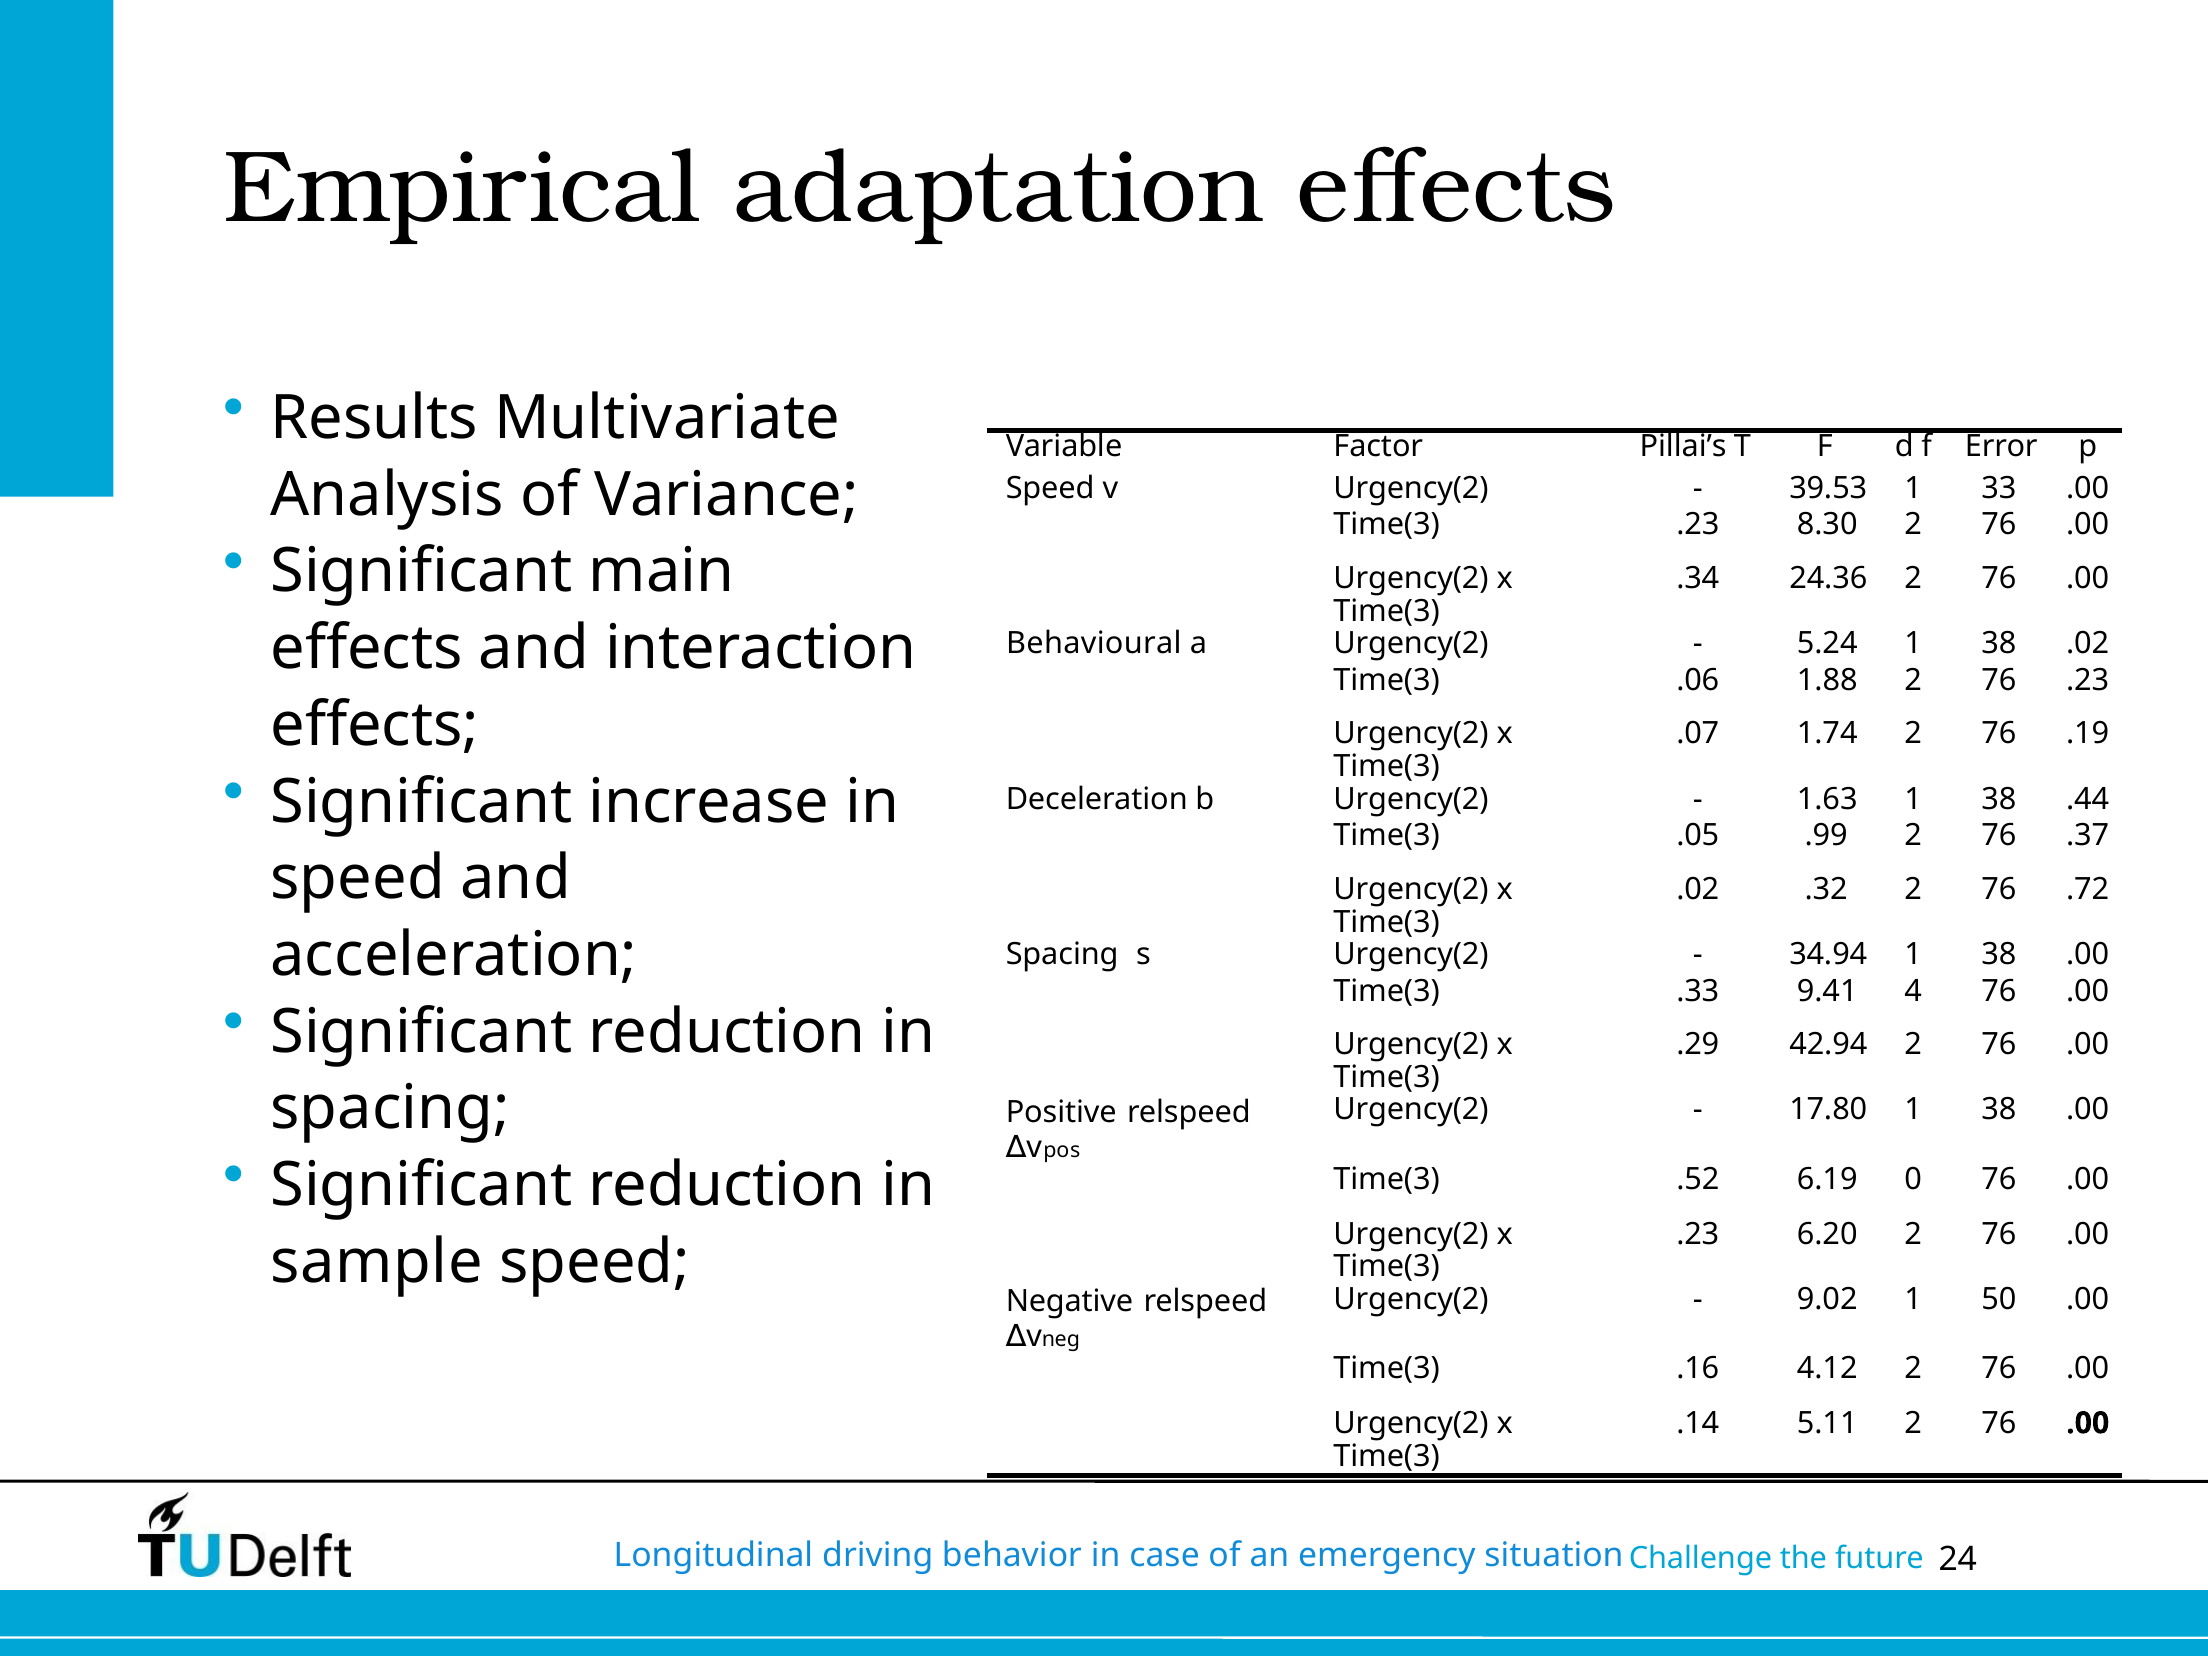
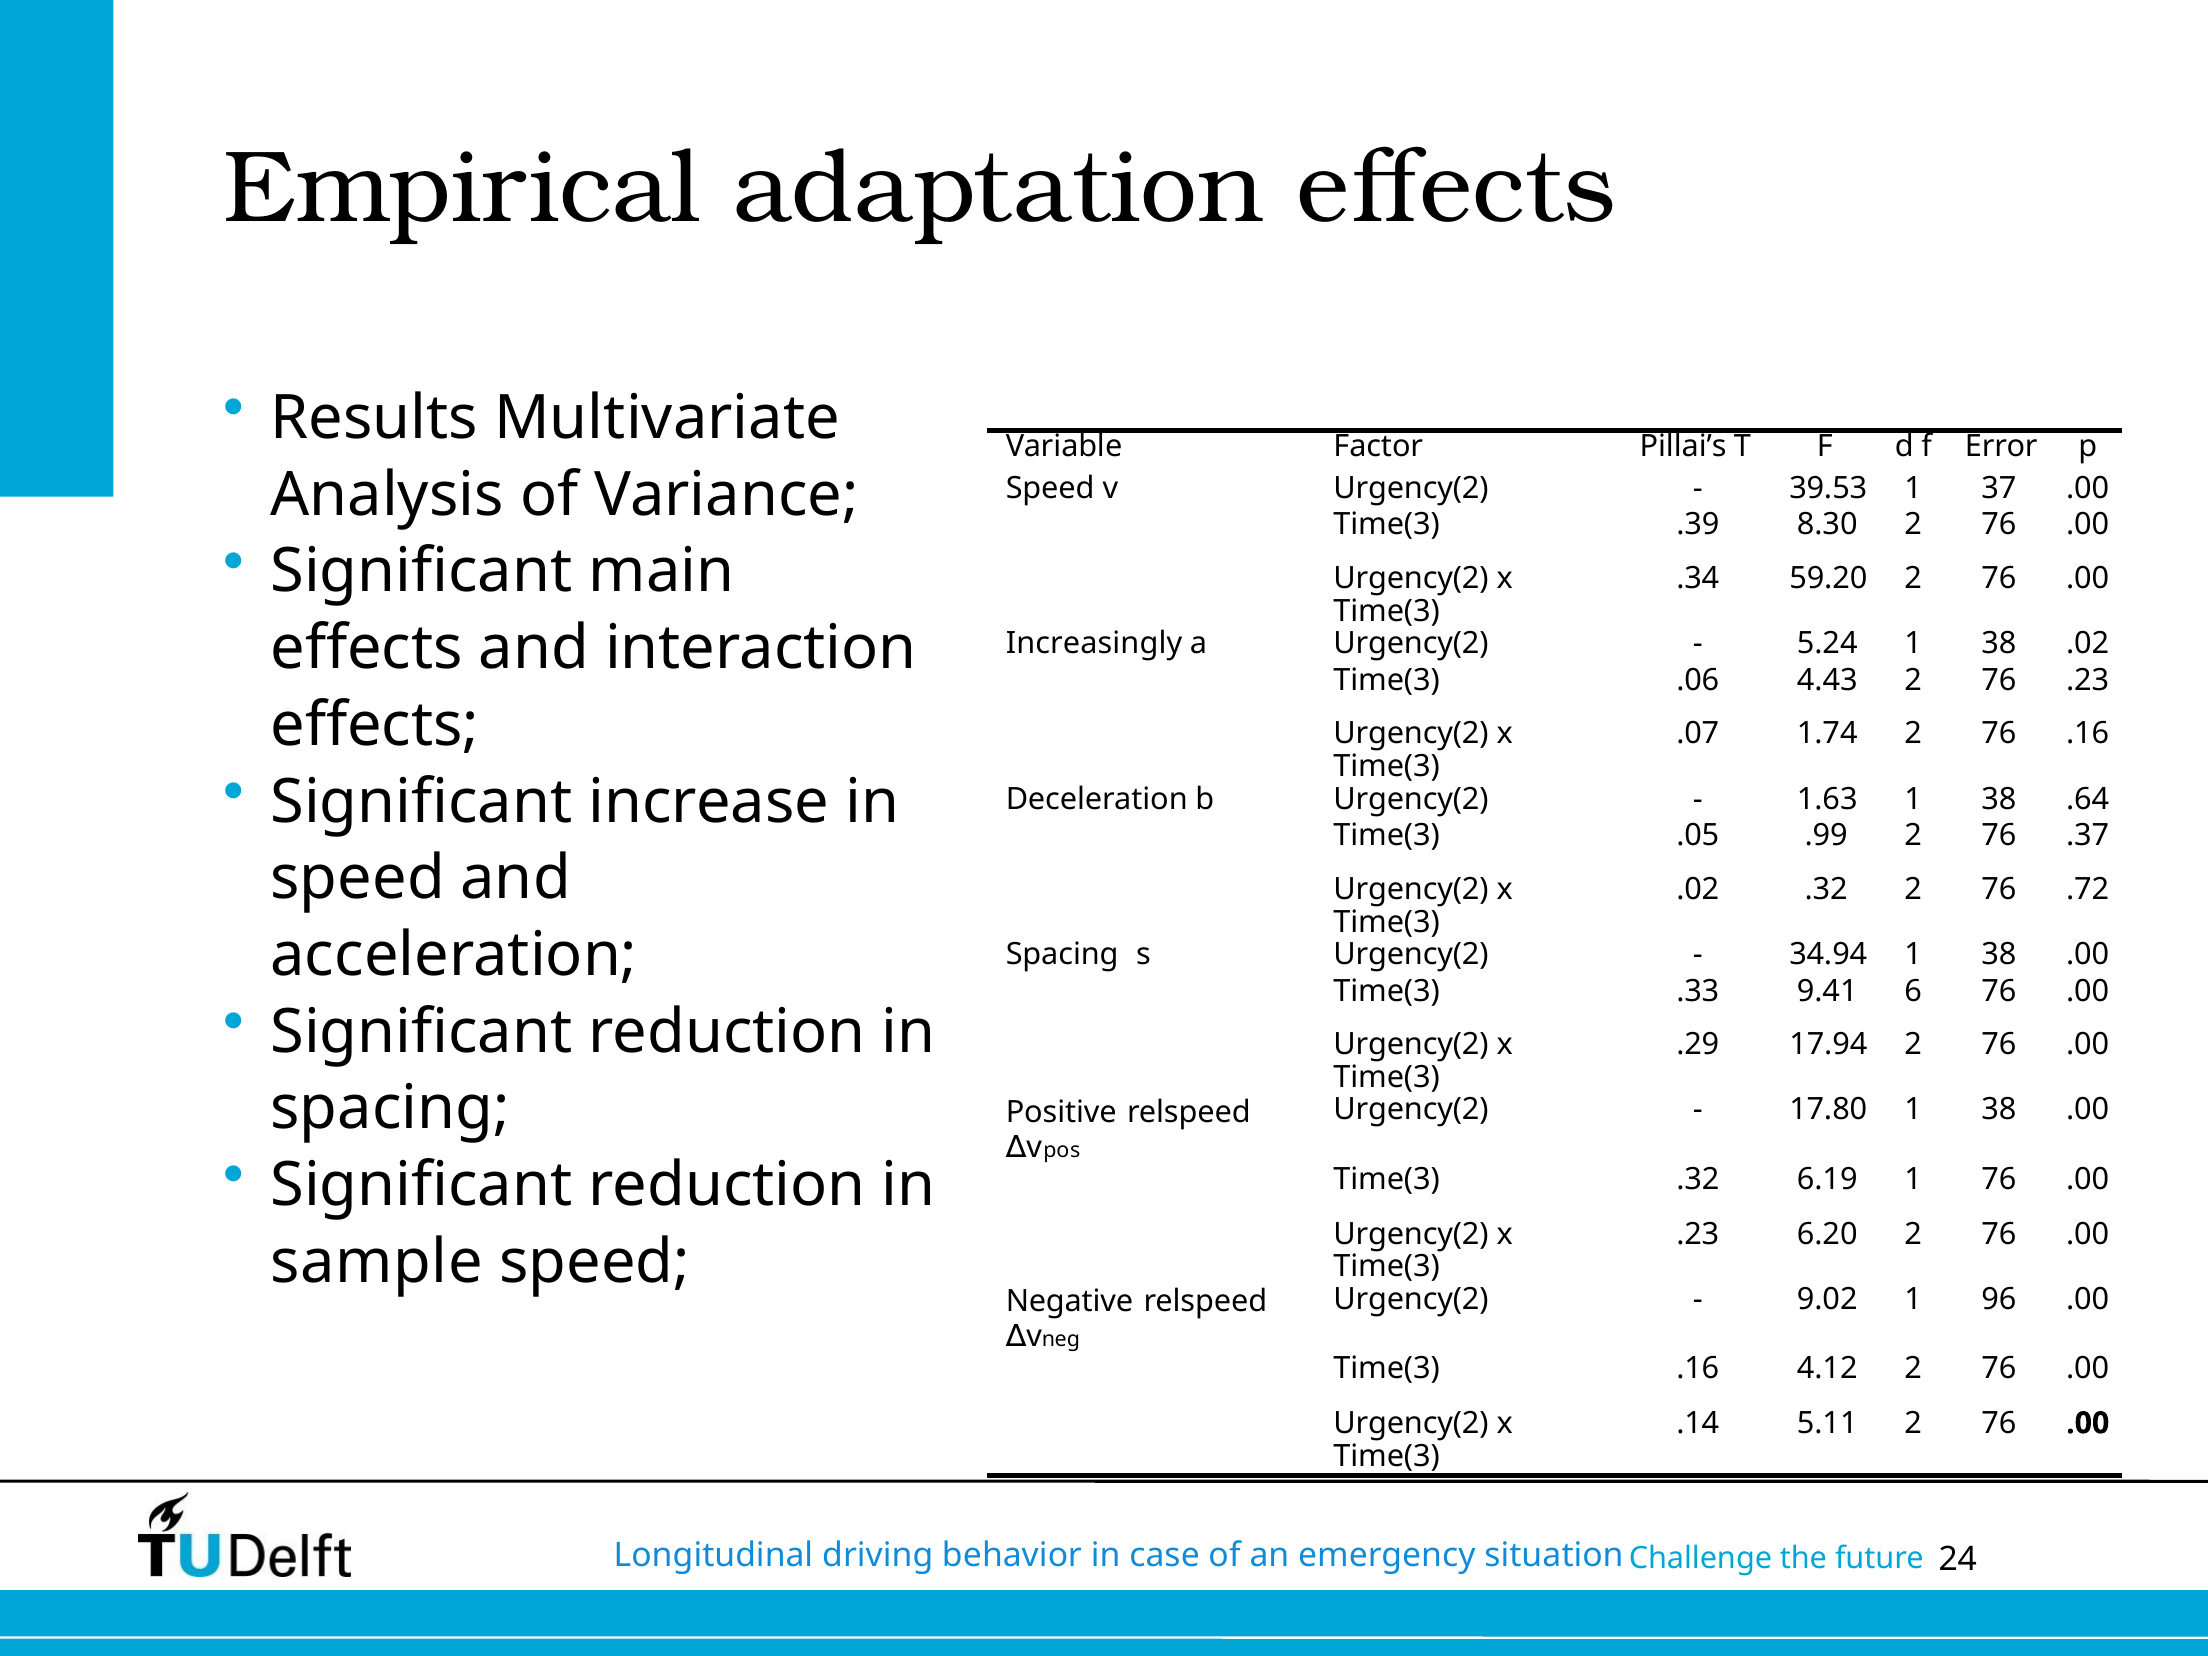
33: 33 -> 37 (1999, 488)
.23: .23 -> .39 (1698, 525)
24.36: 24.36 -> 59.20 (1828, 578)
Behavioural: Behavioural -> Increasingly (1094, 644)
1.88: 1.88 -> 4.43 (1827, 680)
76 .19: .19 -> .16 (2088, 734)
.44: .44 -> .64 (2088, 799)
4: 4 -> 6 (1913, 991)
42.94: 42.94 -> 17.94 (1828, 1045)
Time(3 .52: .52 -> .32 (1698, 1179)
6.19 0: 0 -> 1 (1913, 1179)
50: 50 -> 96 (1999, 1299)
